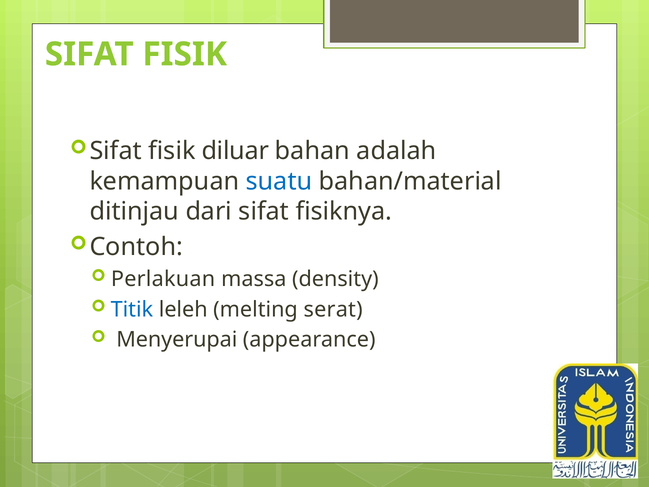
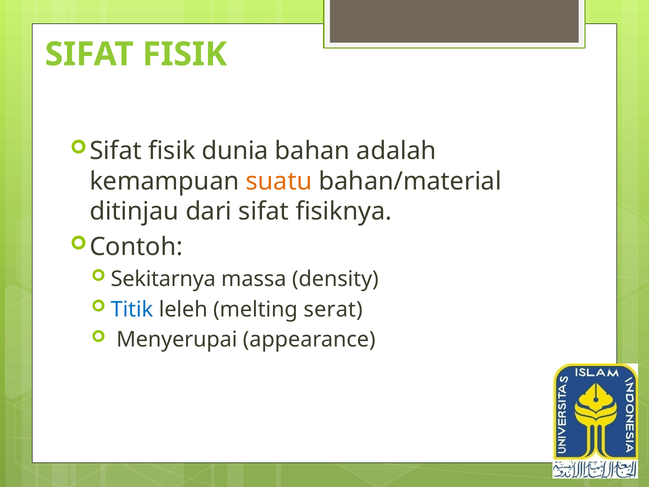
diluar: diluar -> dunia (235, 151)
suatu colour: blue -> orange (279, 181)
Perlakuan: Perlakuan -> Sekitarnya (163, 279)
